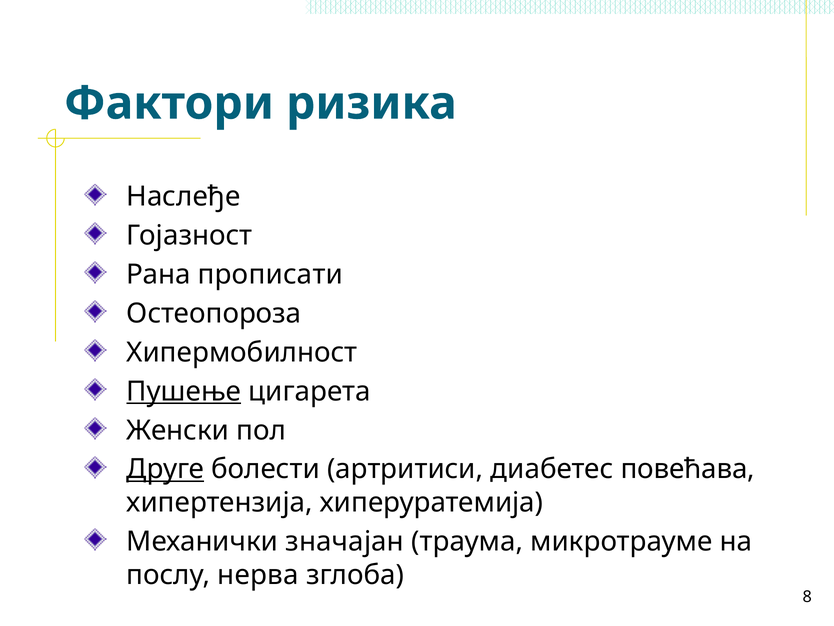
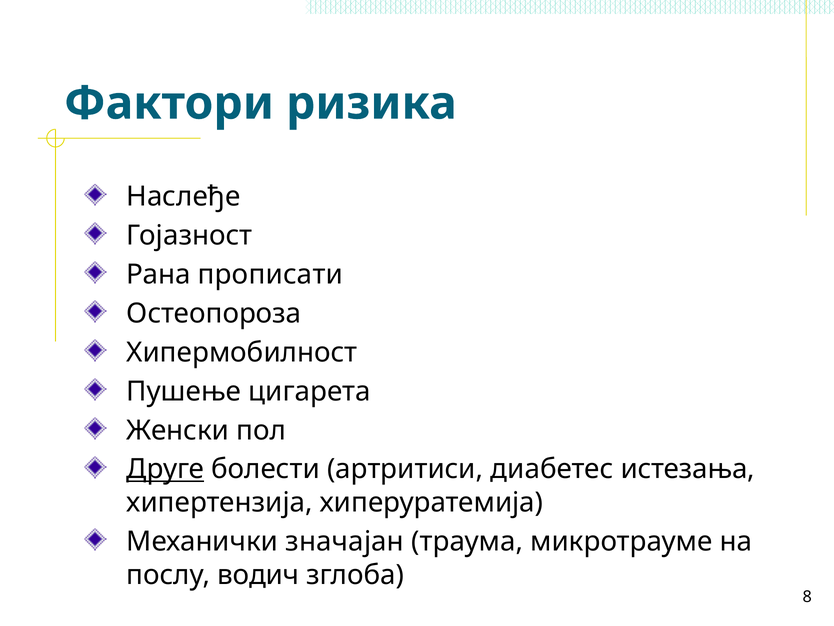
Пушење underline: present -> none (184, 391)
повећава: повећава -> истезања (688, 469)
нерва: нерва -> водич (258, 575)
